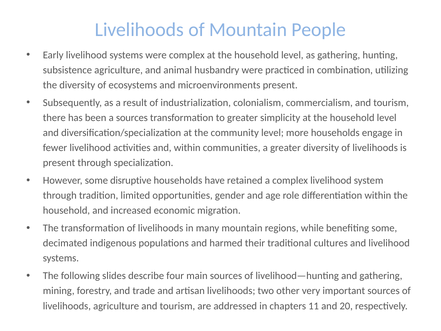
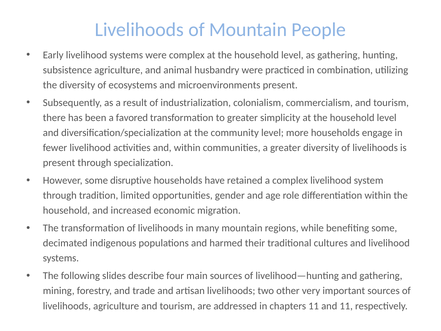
a sources: sources -> favored (132, 118)
and 20: 20 -> 11 (346, 306)
